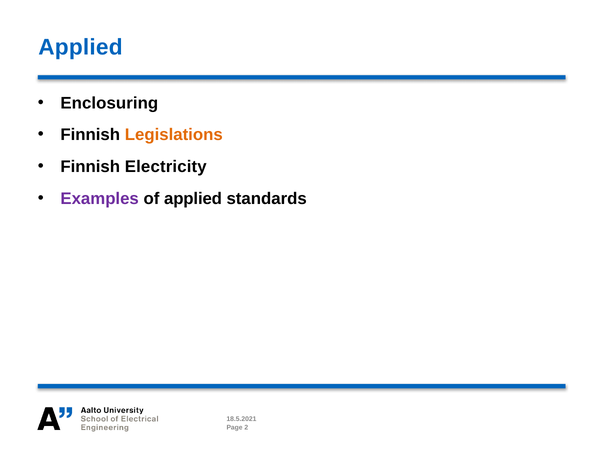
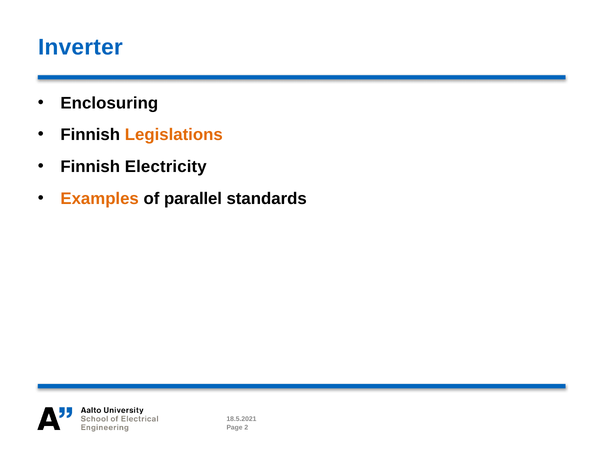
Applied: Applied -> Inverter (80, 47)
Examples colour: purple -> orange (100, 199)
of applied: applied -> parallel (193, 199)
